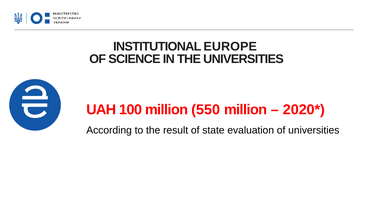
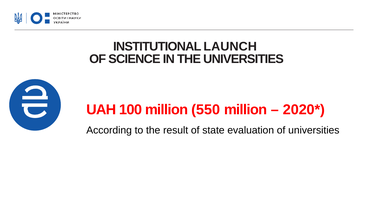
EUROPE: EUROPE -> LAUNCH (230, 46)
